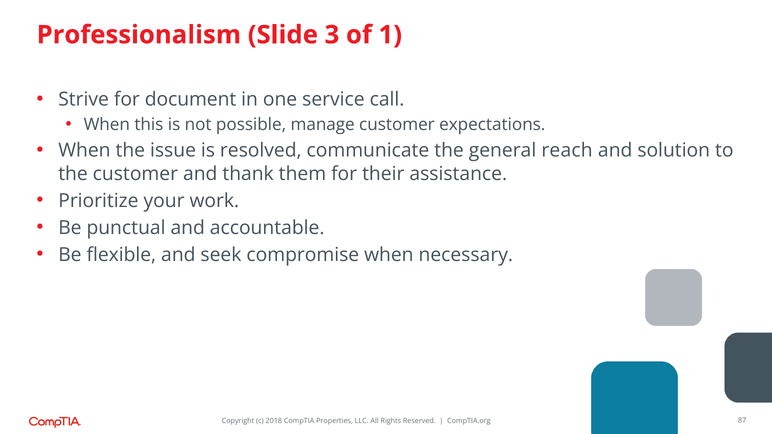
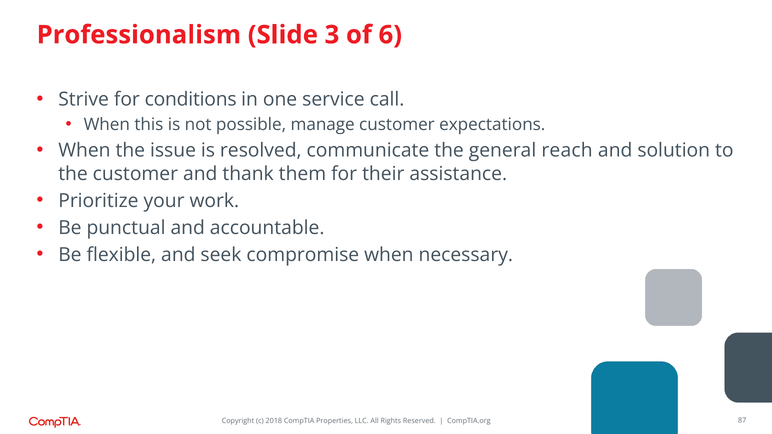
1: 1 -> 6 (390, 35)
document: document -> conditions (191, 100)
